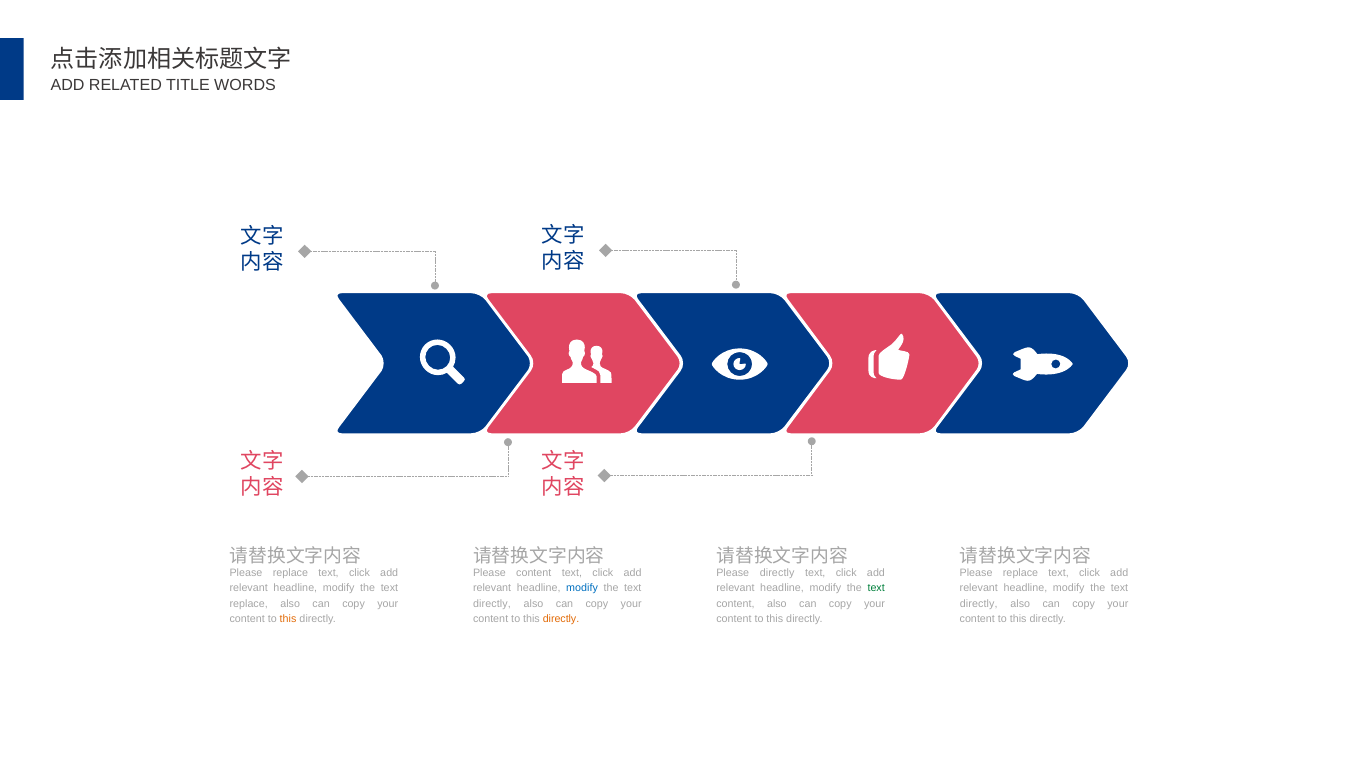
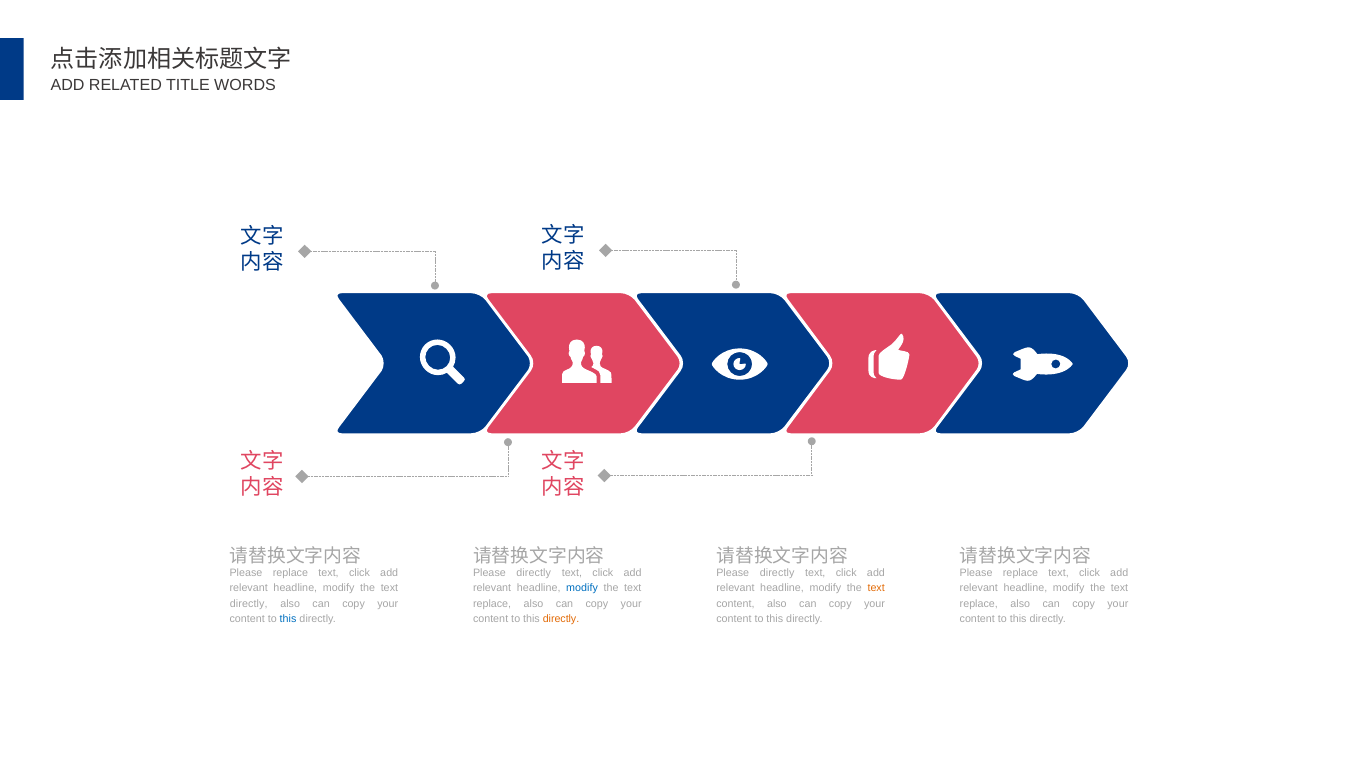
content: content -> directly (534, 573)
text colour: green -> orange (876, 589)
replace: replace -> directly (249, 604)
directly: directly -> replace (492, 604)
directly: directly -> replace (979, 604)
this colour: orange -> blue (288, 619)
